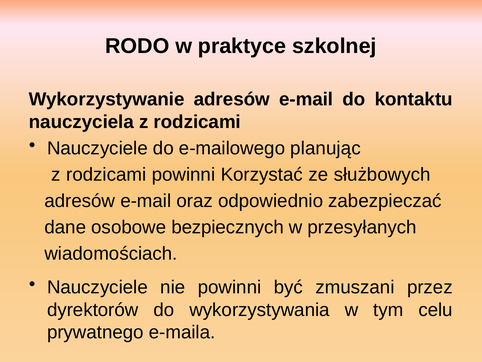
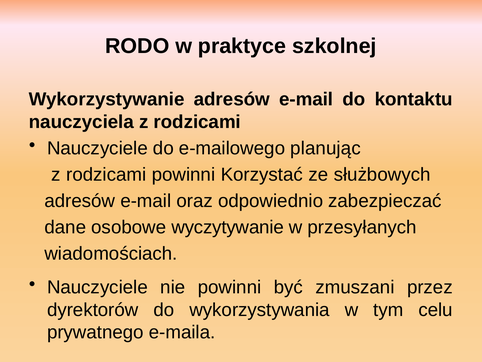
bezpiecznych: bezpiecznych -> wyczytywanie (228, 227)
